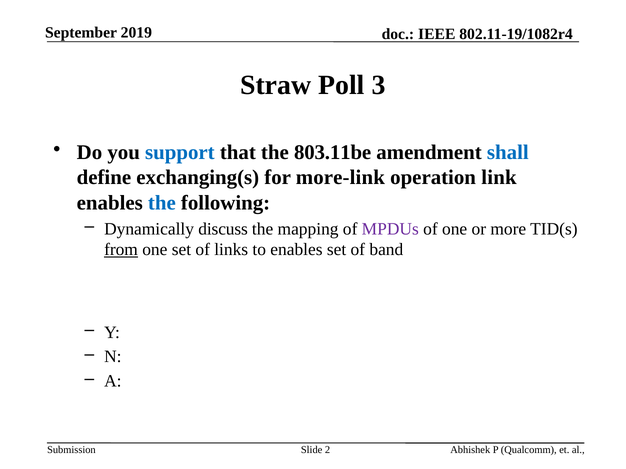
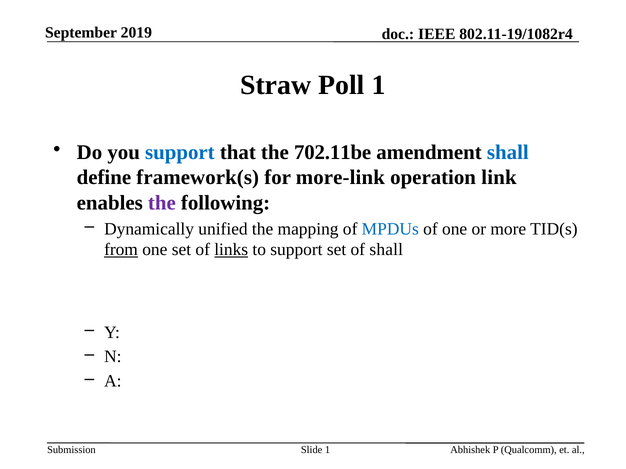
Poll 3: 3 -> 1 (379, 85)
803.11be: 803.11be -> 702.11be (333, 153)
exchanging(s: exchanging(s -> framework(s (198, 178)
the colour: blue -> purple (162, 203)
discuss: discuss -> unified (223, 229)
MPDUs colour: purple -> blue (390, 229)
links underline: none -> present (231, 250)
to enables: enables -> support (296, 250)
of band: band -> shall (386, 250)
Slide 2: 2 -> 1 (328, 450)
